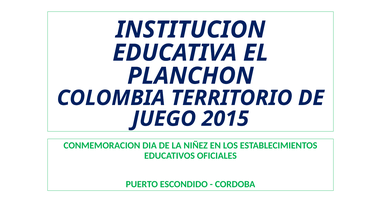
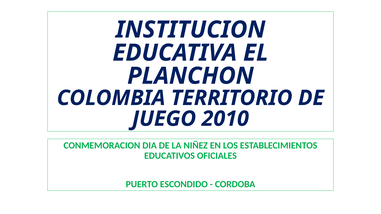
2015: 2015 -> 2010 (225, 119)
